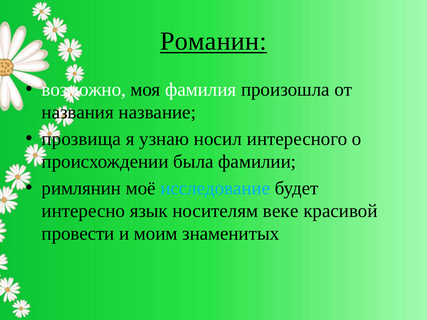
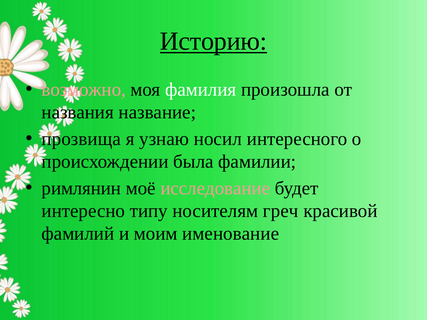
Романин: Романин -> Историю (214, 41)
возможно colour: white -> pink (84, 90)
исследование colour: light blue -> pink (215, 188)
язык: язык -> типу (149, 211)
веке: веке -> греч (281, 211)
провести: провести -> фамилий (78, 234)
знаменитых: знаменитых -> именование (231, 234)
